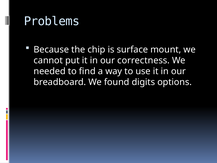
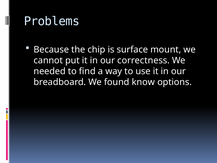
digits: digits -> know (143, 82)
